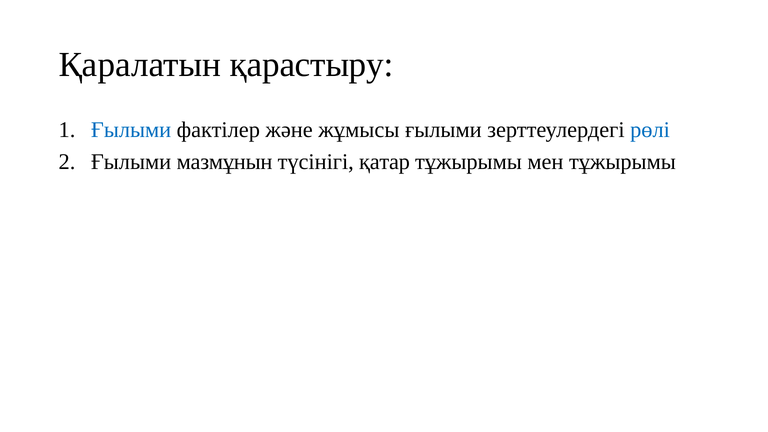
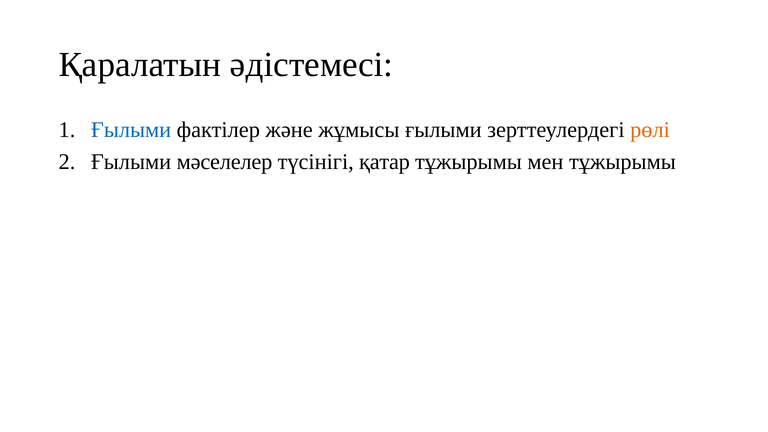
қарастыру: қарастыру -> әдістемесі (312, 65)
рөлі colour: blue -> orange (650, 130)
мазмұнын: мазмұнын -> мәселелер (225, 162)
